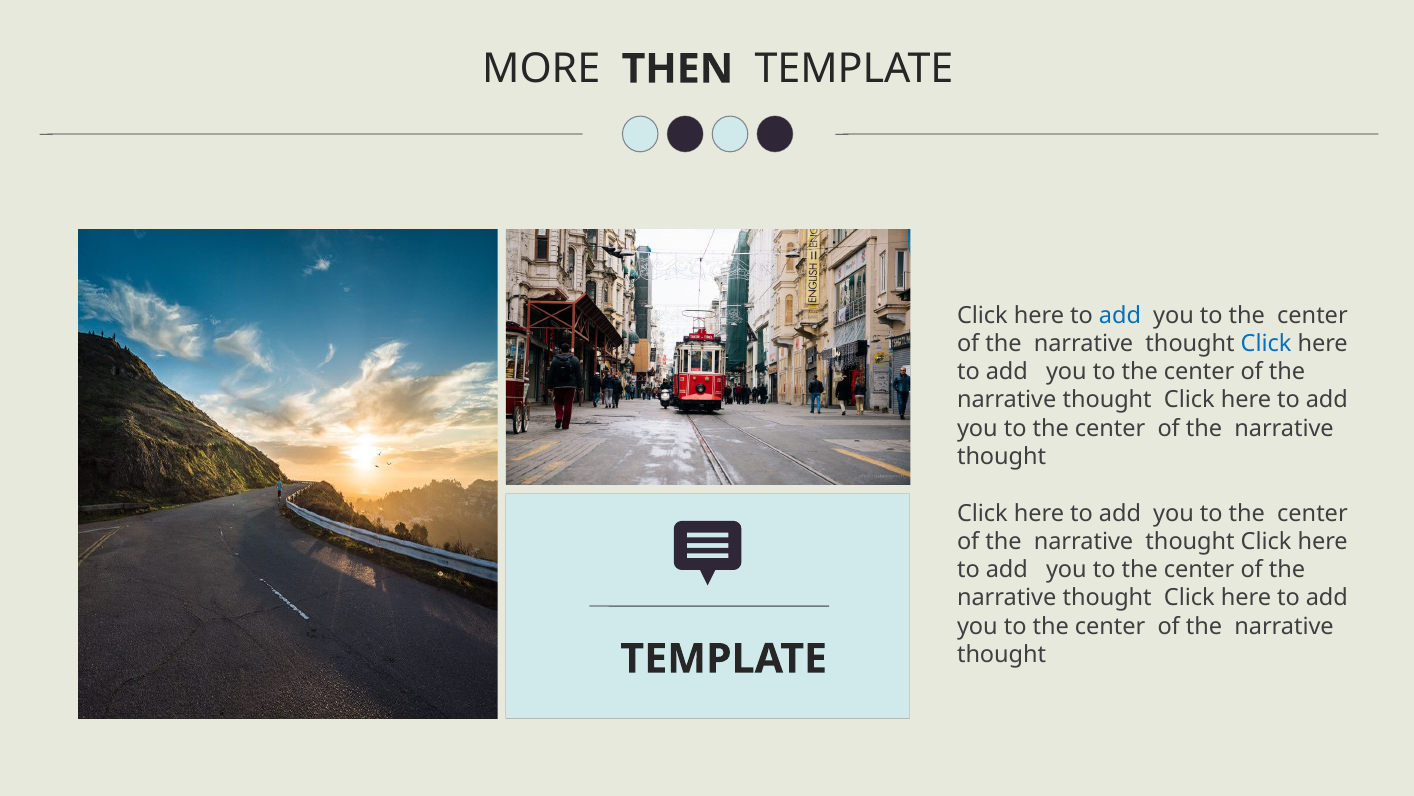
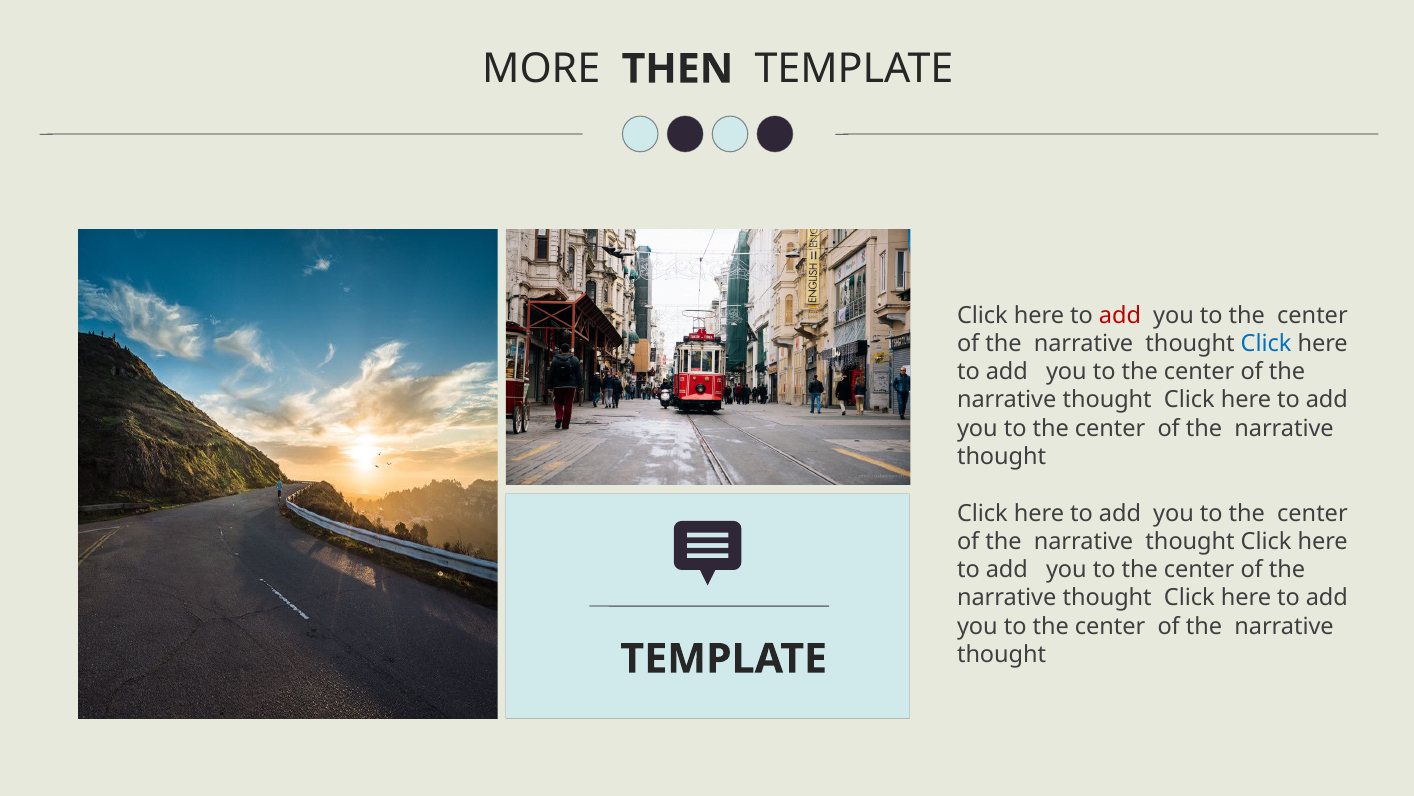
add colour: blue -> red (1120, 315)
